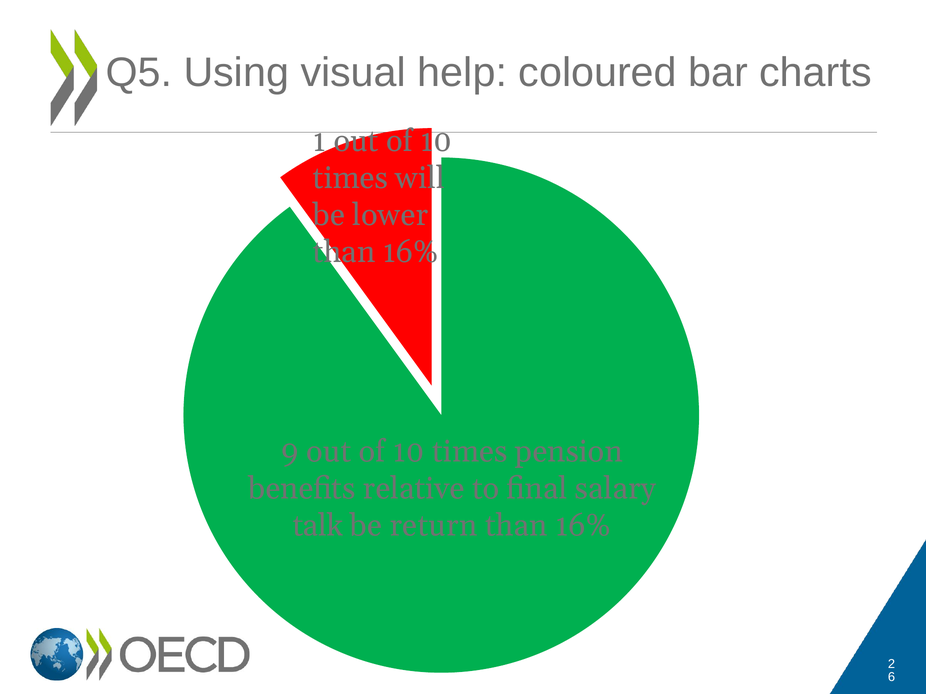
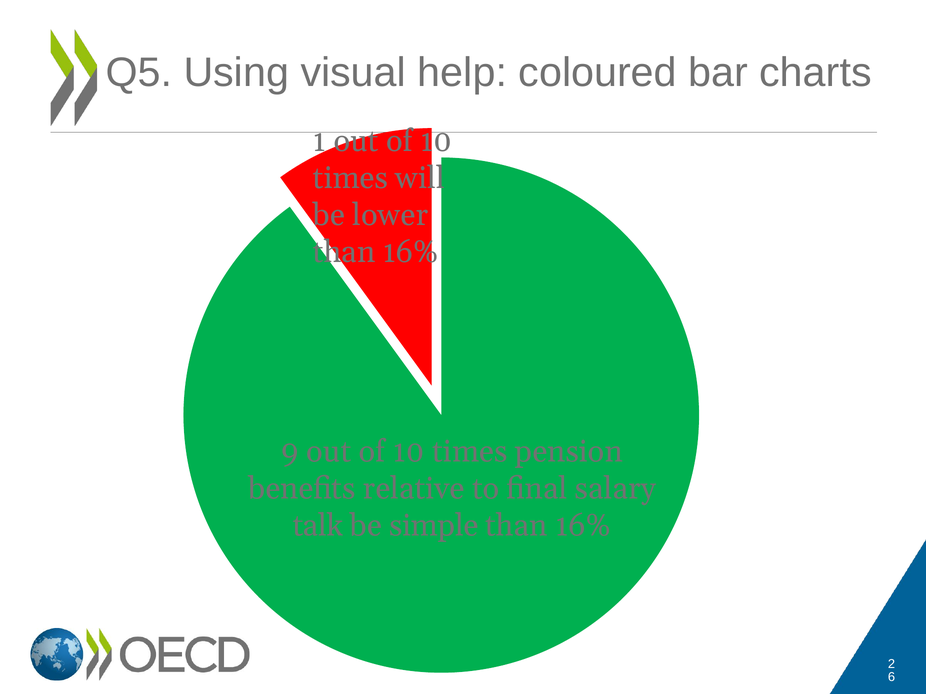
return: return -> simple (434, 526)
